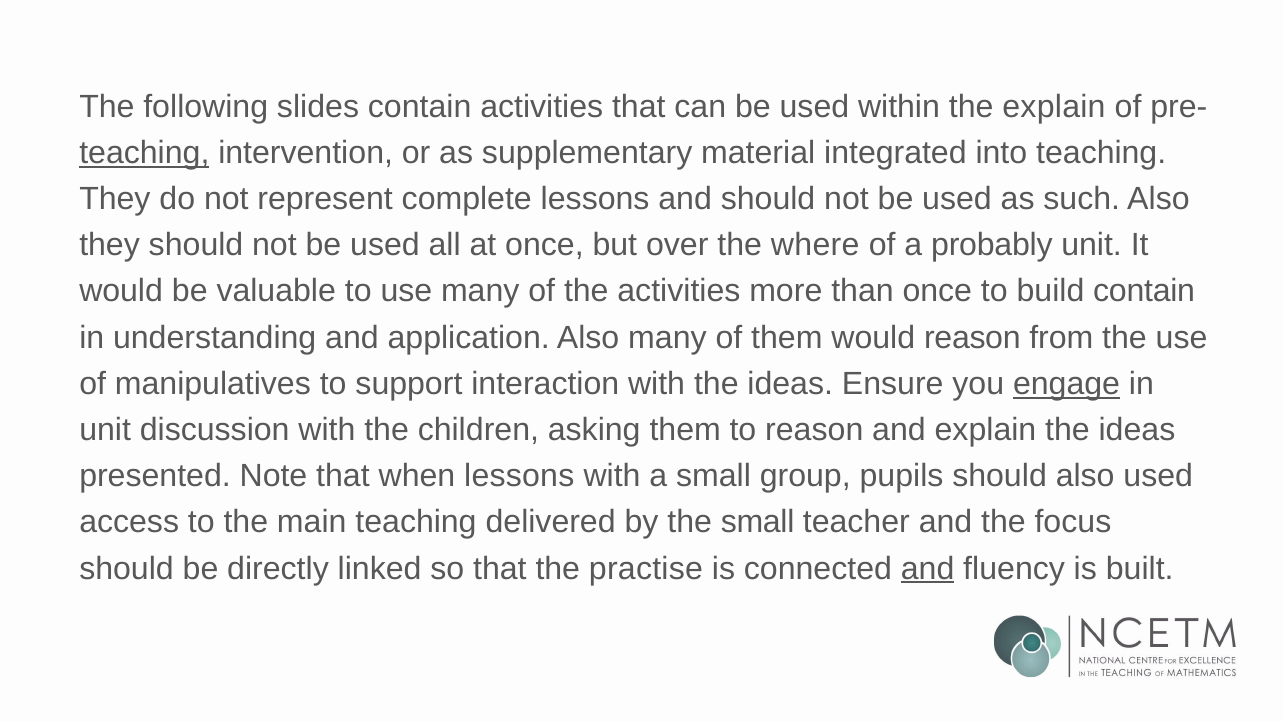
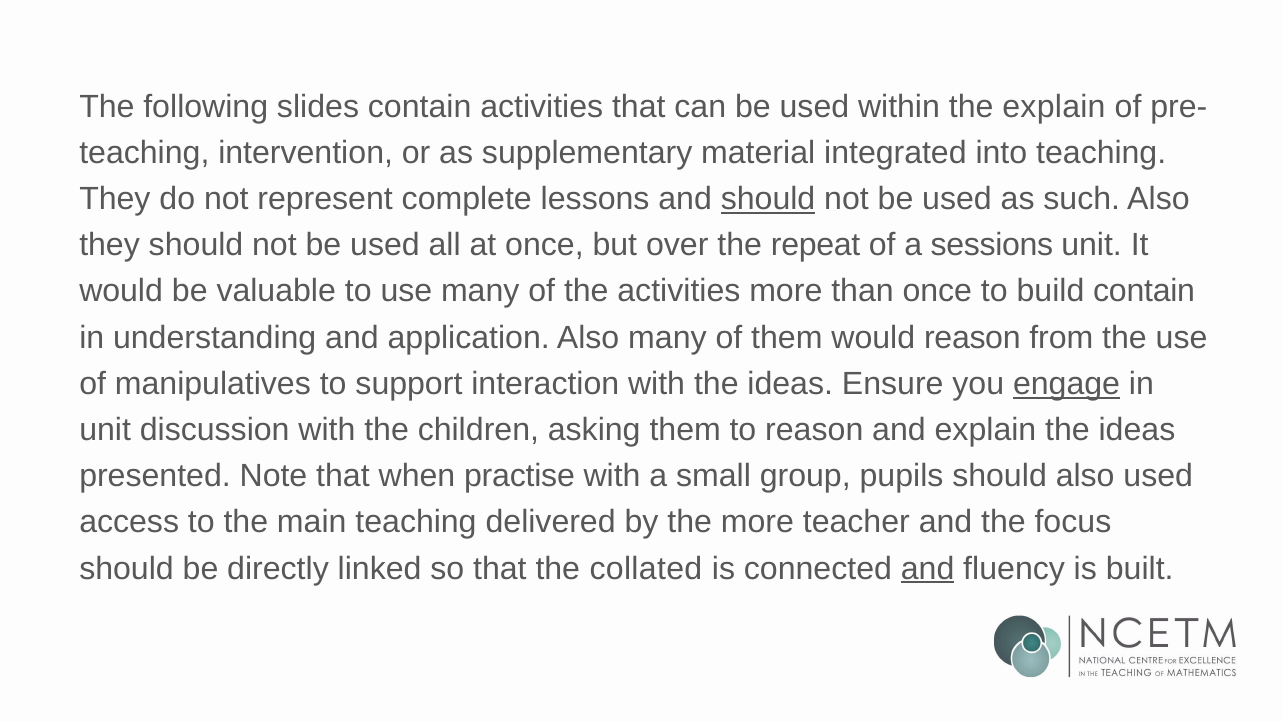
teaching underline: present -> none (144, 153)
should underline: none -> present (768, 199)
where: where -> repeat (816, 245)
probably: probably -> sessions (992, 245)
when lessons: lessons -> practise (519, 476)
the small: small -> more (757, 522)
practise: practise -> collated (646, 568)
